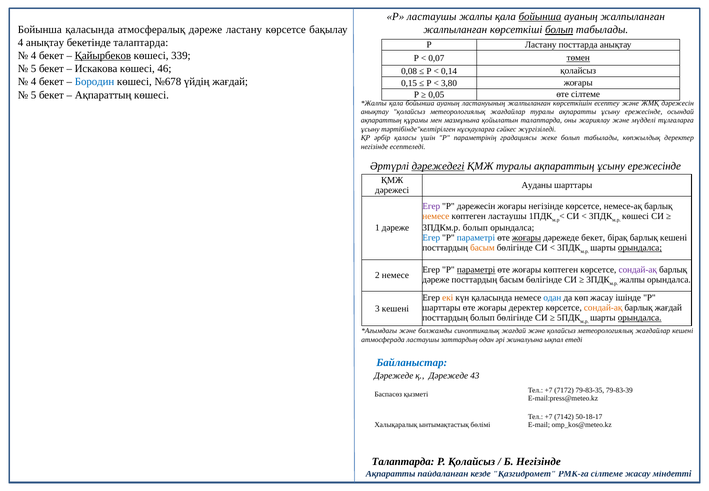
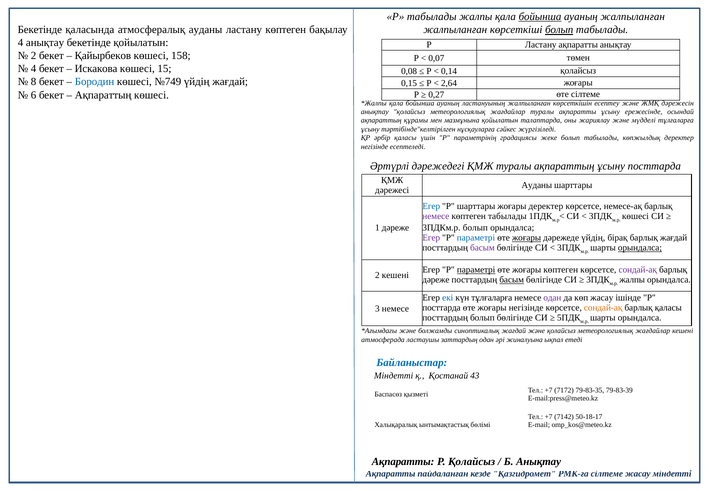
Р ластаушы: ластаушы -> табылады (432, 17)
Бойынша: Бойынша -> Бекетінде (40, 29)
атмосфералық дәреже: дәреже -> ауданы (206, 29)
ластану көрсетсе: көрсетсе -> көптеген (286, 29)
бекетінде талаптарда: талаптарда -> қойылатын (141, 43)
Ластану посттарда: посттарда -> ақпаратты (578, 45)
4: 4 -> 2 (34, 56)
Қайырбеков underline: present -> none (103, 56)
339: 339 -> 158 (181, 56)
төмен underline: present -> none (578, 58)
5: 5 -> 4 (34, 69)
46: 46 -> 15 (164, 69)
4: 4 -> 8 (34, 82)
№678: №678 -> №749 (168, 82)
3,80: 3,80 -> 2,64 (449, 83)
5: 5 -> 6 (34, 95)
0,05: 0,05 -> 0,27 (436, 95)
дәрежедегі underline: present -> none (438, 166)
ережесінде: ережесінде -> посттарда (654, 166)
Егер colour: purple -> blue (431, 206)
Р дәрежесін: дәрежесін -> шарттары (476, 206)
жоғары негізінде: негізінде -> деректер (546, 206)
немесе colour: orange -> purple (436, 216)
көптеген ластаушы: ластаушы -> табылады (507, 216)
Егер colour: blue -> purple (431, 238)
дәрежеде бекет: бекет -> үйдің (593, 238)
барлық кешені: кешені -> жағдай (674, 238)
басым colour: orange -> purple (482, 248)
2 немесе: немесе -> кешені (395, 275)
басым underline: none -> present (512, 280)
екі colour: orange -> blue (448, 298)
күн қаласында: қаласында -> тұлғаларға (492, 298)
одан colour: blue -> purple (552, 298)
шарттары: шарттары -> посттарда (442, 308)
жоғары деректер: деректер -> негізінде (526, 308)
барлық жағдай: жағдай -> қаласы (668, 308)
3 кешені: кешені -> немесе (395, 308)
орындалса underline: present -> none (640, 318)
Дәрежеде: Дәрежеде -> Міндетті (394, 376)
қ Дәрежеде: Дәрежеде -> Қостанай (448, 376)
Талаптарда: Талаптарда -> Ақпаратты (403, 461)
Б Негізінде: Негізінде -> Анықтау (539, 461)
